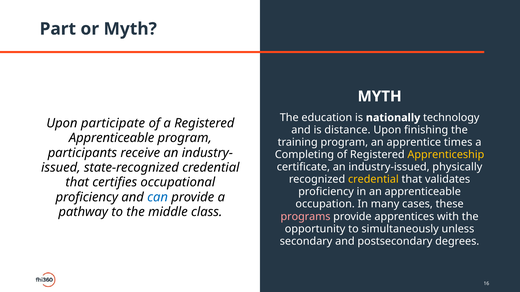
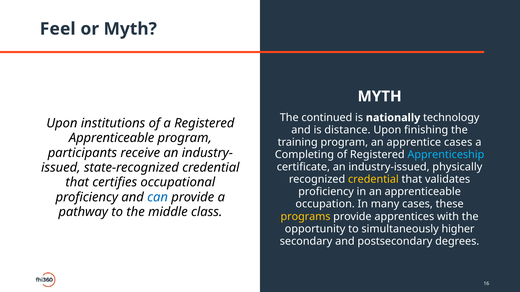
Part: Part -> Feel (58, 29)
education: education -> continued (327, 118)
participate: participate -> institutions (113, 123)
apprentice times: times -> cases (458, 143)
Apprenticeship colour: yellow -> light blue (446, 155)
programs colour: pink -> yellow (306, 217)
unless: unless -> higher (458, 229)
